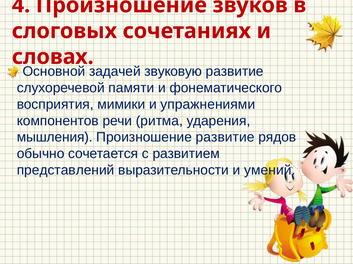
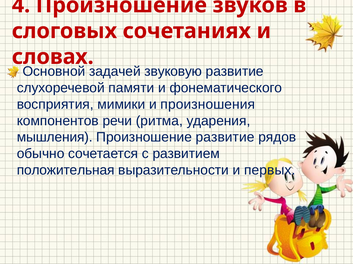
упражнениями: упражнениями -> произношения (208, 105)
представлений: представлений -> положительная (66, 171)
умений: умений -> первых (270, 171)
